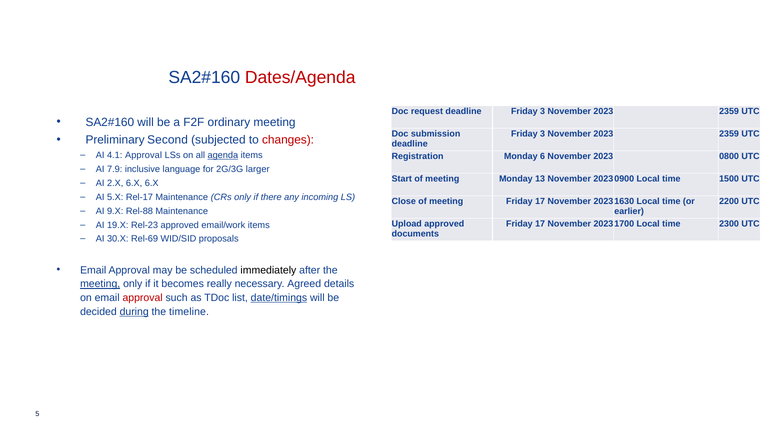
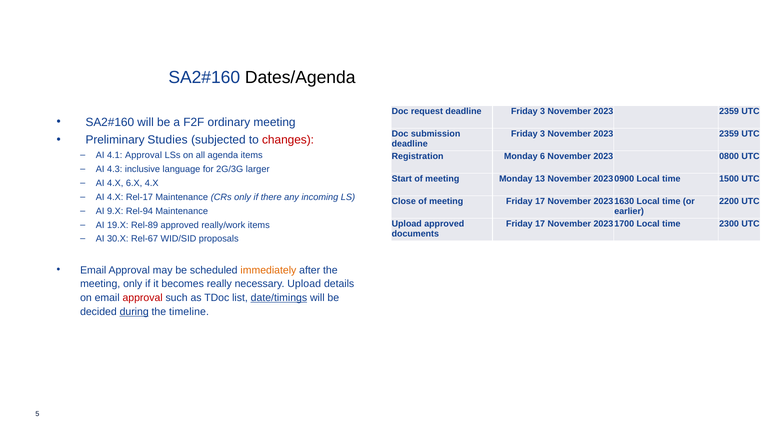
Dates/Agenda colour: red -> black (300, 78)
Second: Second -> Studies (168, 140)
agenda underline: present -> none (223, 155)
7.9: 7.9 -> 4.3 (115, 169)
2.X: 2.X -> 4.X (115, 183)
6.X 6.X: 6.X -> 4.X (152, 183)
5.X: 5.X -> 4.X (115, 197)
Rel-88: Rel-88 -> Rel-94 (139, 211)
Rel-23: Rel-23 -> Rel-89 (145, 225)
email/work: email/work -> really/work (223, 225)
Rel-69: Rel-69 -> Rel-67 (145, 239)
immediately colour: black -> orange (268, 270)
meeting underline: present -> none (100, 284)
necessary Agreed: Agreed -> Upload (304, 284)
